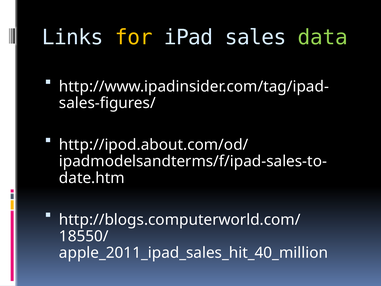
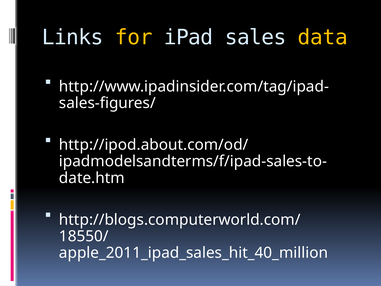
data colour: light green -> yellow (323, 37)
